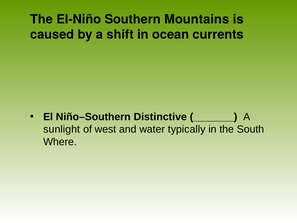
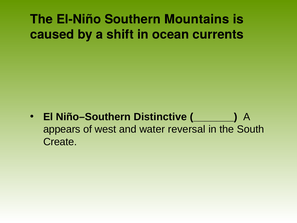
sunlight: sunlight -> appears (62, 129)
typically: typically -> reversal (187, 129)
Where: Where -> Create (60, 142)
